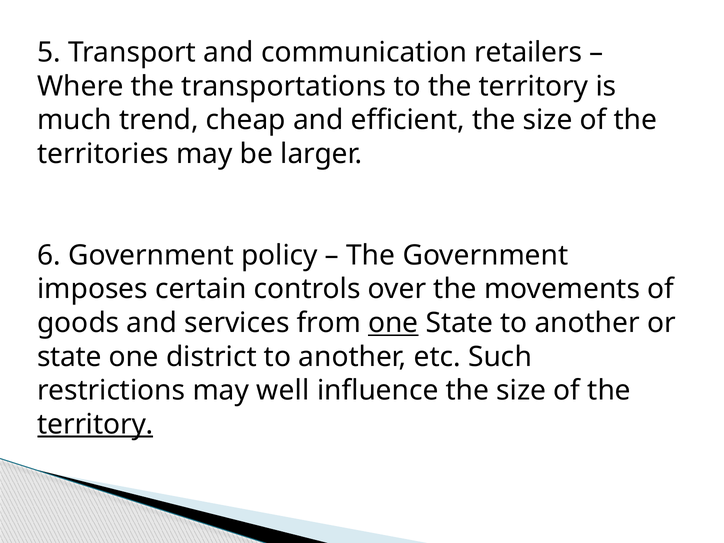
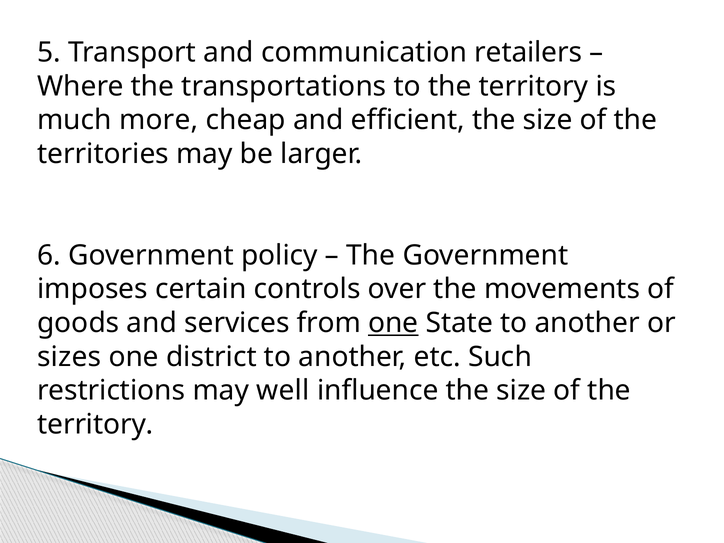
trend: trend -> more (159, 120)
state: state -> sizes (69, 357)
territory underline: present -> none (95, 424)
